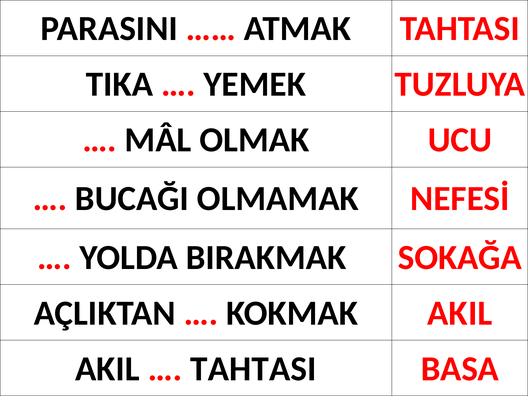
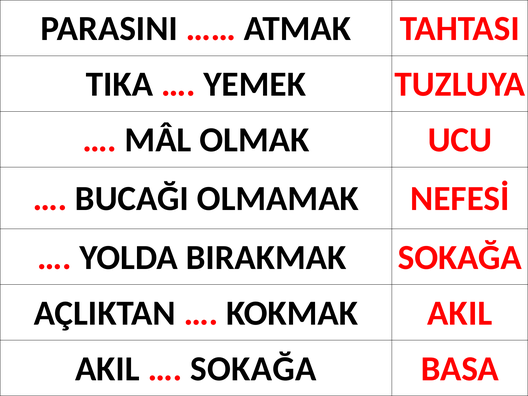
TAHTASI: TAHTASI -> SOKAĞA (253, 369)
